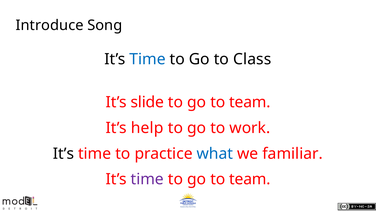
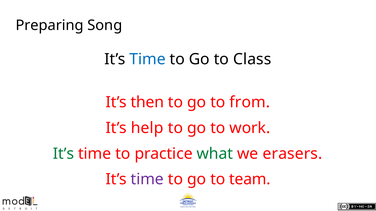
Introduce: Introduce -> Preparing (50, 25)
slide: slide -> then (147, 102)
team: team -> from (250, 102)
It’s colour: black -> green (64, 154)
what colour: blue -> green (215, 154)
familiar: familiar -> erasers (292, 154)
